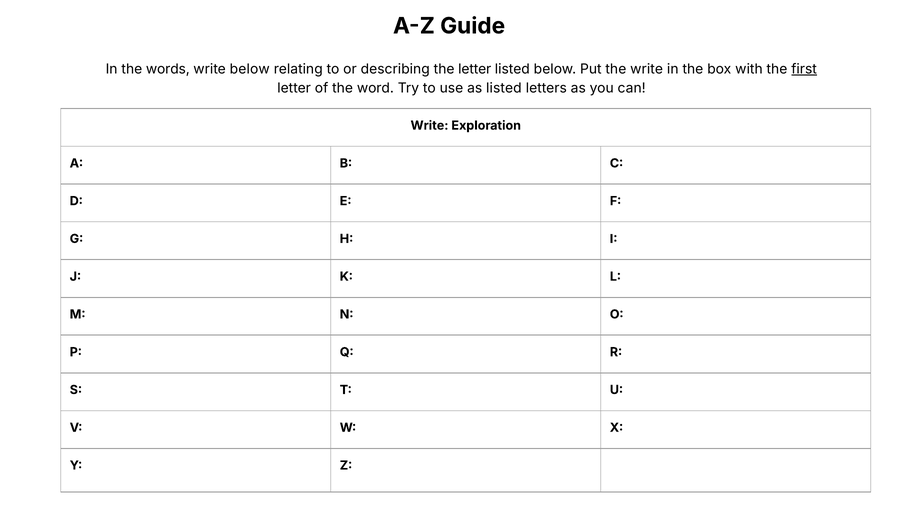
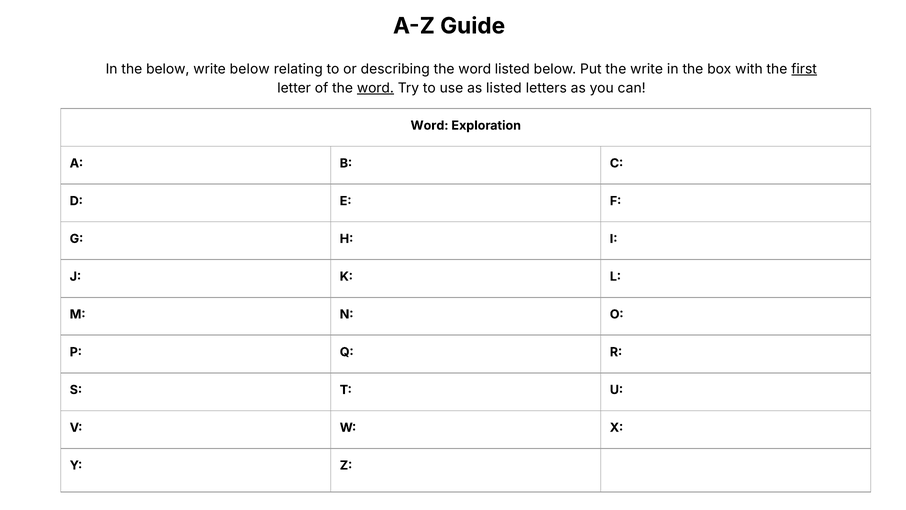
the words: words -> below (168, 69)
describing the letter: letter -> word (475, 69)
word underline: none -> present (375, 88)
Write: Write -> Word (430, 125)
